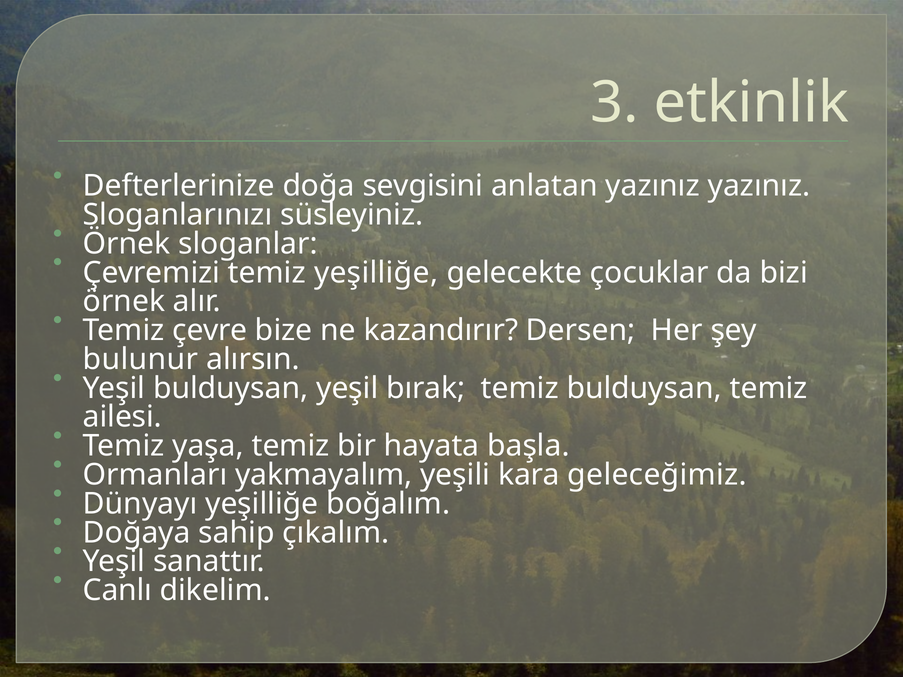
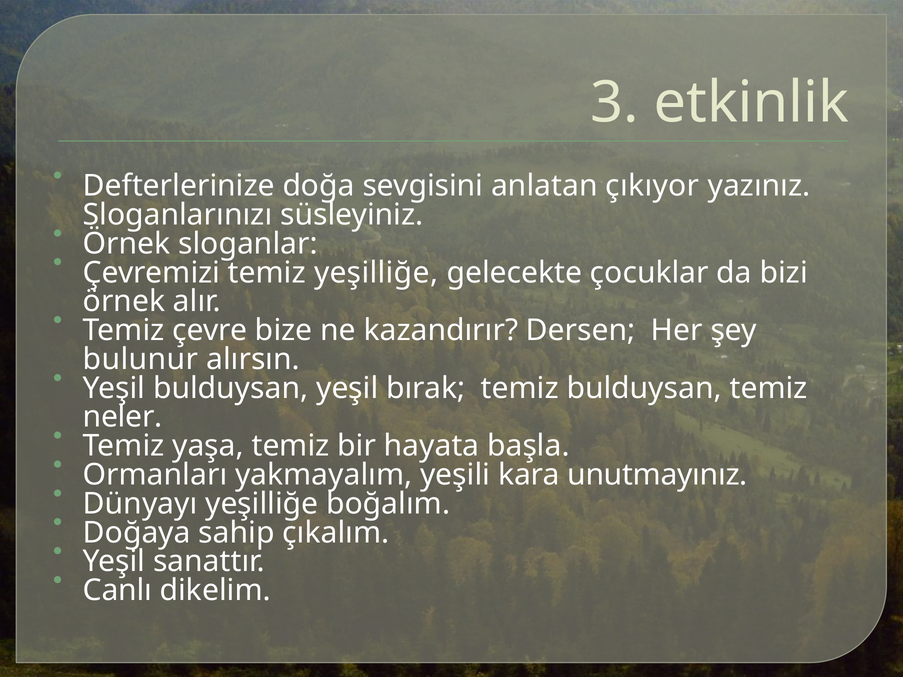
anlatan yazınız: yazınız -> çıkıyor (652, 186)
ailesi: ailesi -> neler (123, 417)
geleceğimiz: geleceğimiz -> unutmayınız (657, 475)
